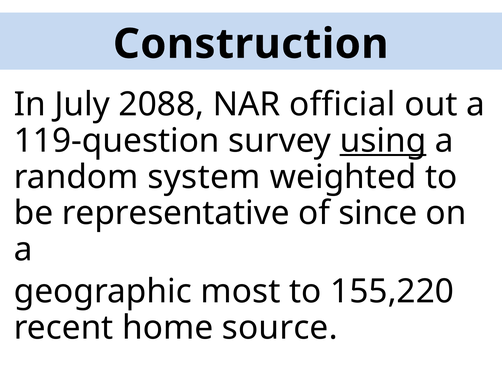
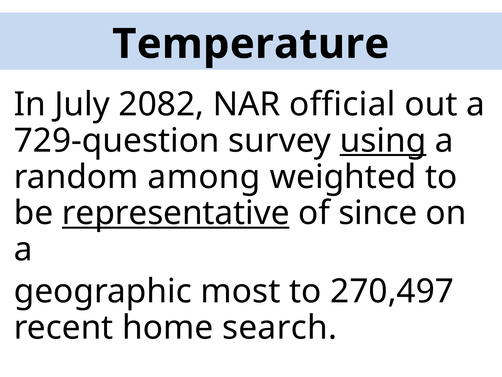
Construction: Construction -> Temperature (251, 44)
2088: 2088 -> 2082 (161, 104)
119-question: 119-question -> 729-question (117, 141)
system: system -> among (204, 177)
representative underline: none -> present (176, 213)
155,220: 155,220 -> 270,497 (392, 291)
source: source -> search (280, 327)
